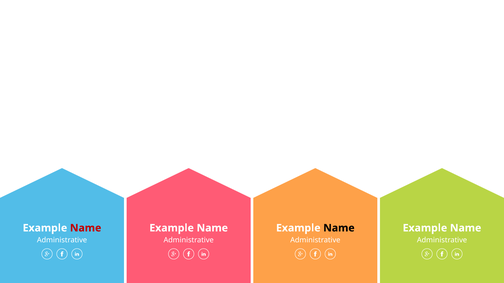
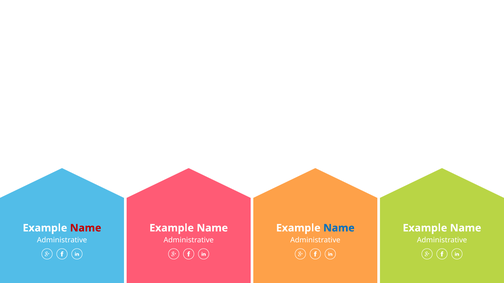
Name colour: black -> blue (339, 228)
